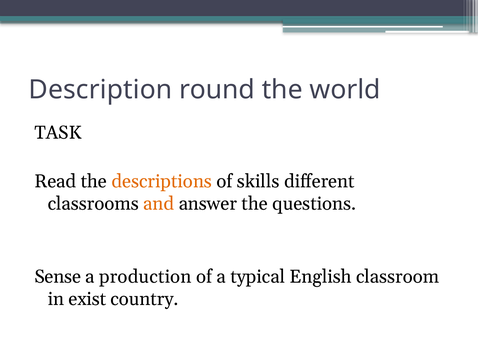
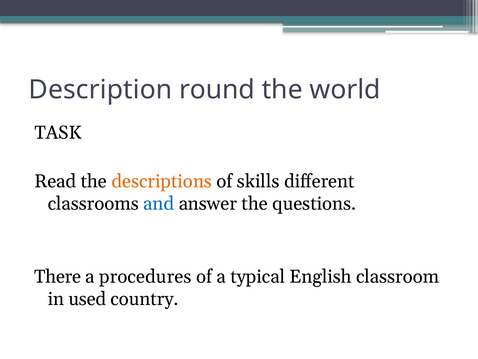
and colour: orange -> blue (159, 203)
Sense: Sense -> There (58, 276)
production: production -> procedures (145, 276)
exist: exist -> used (87, 299)
